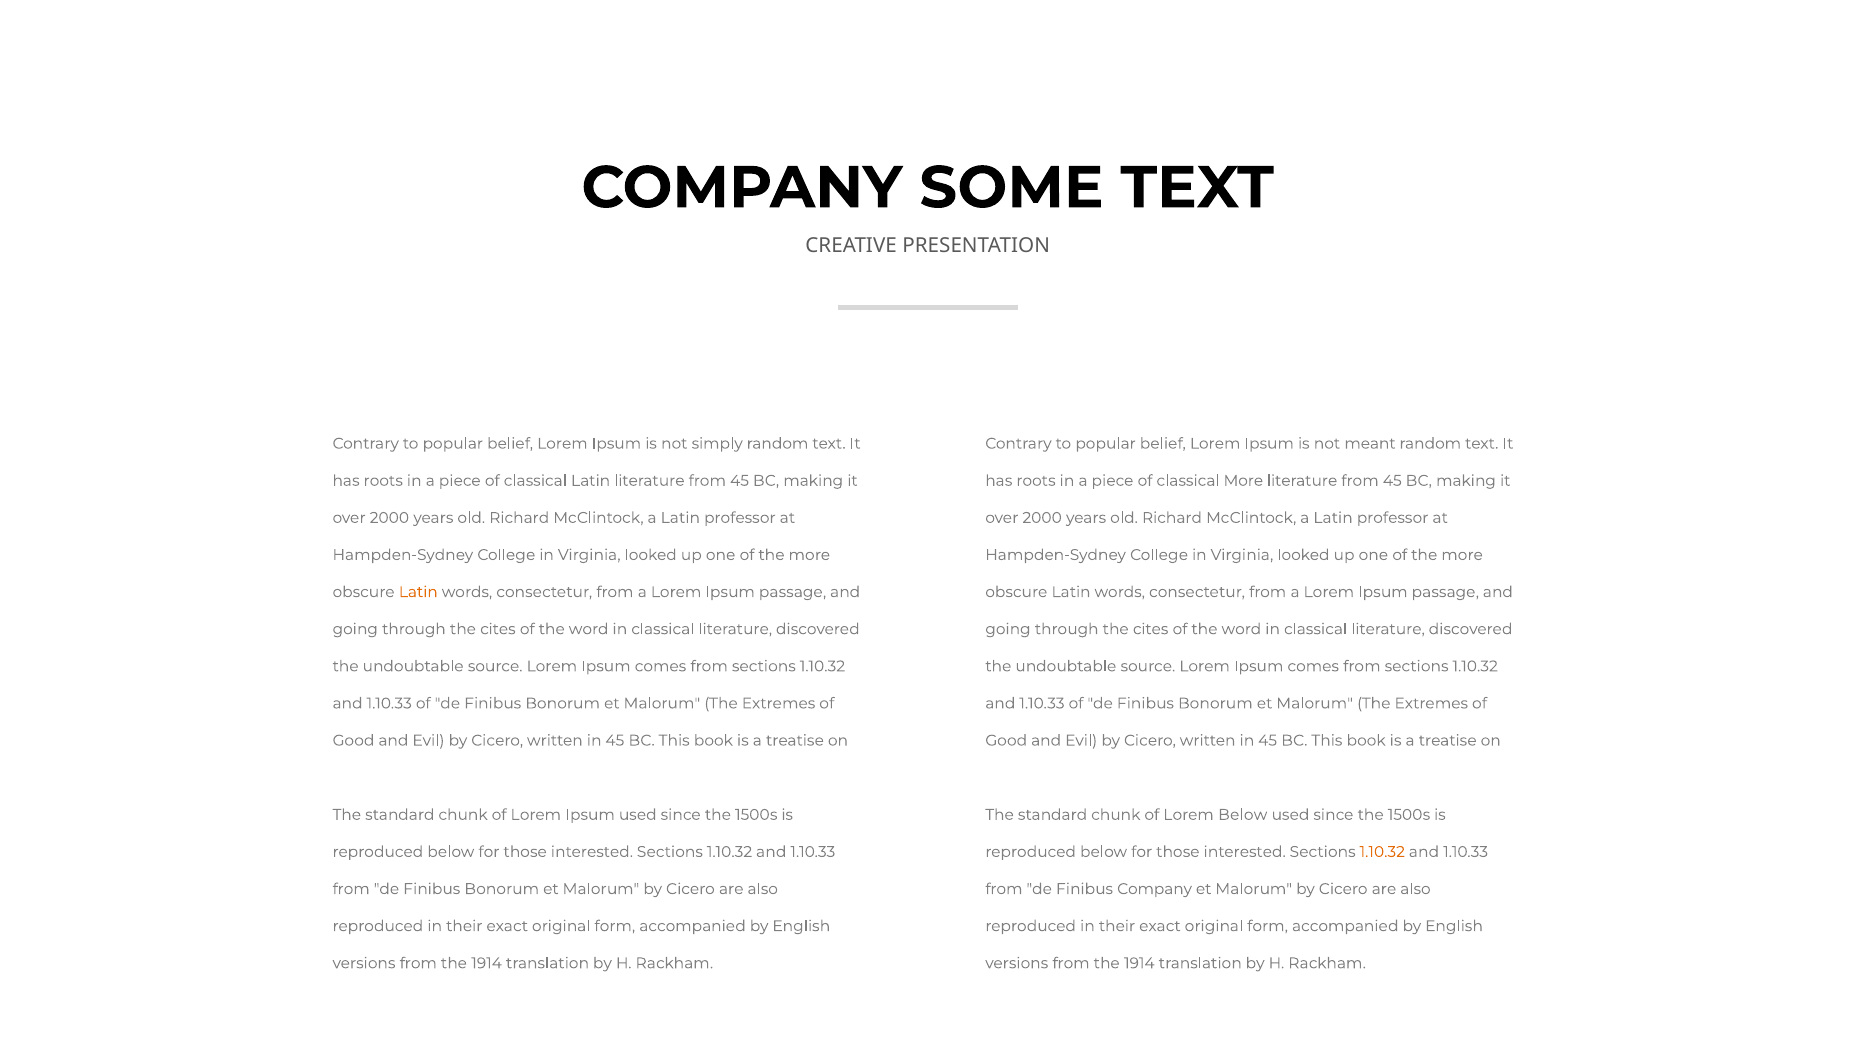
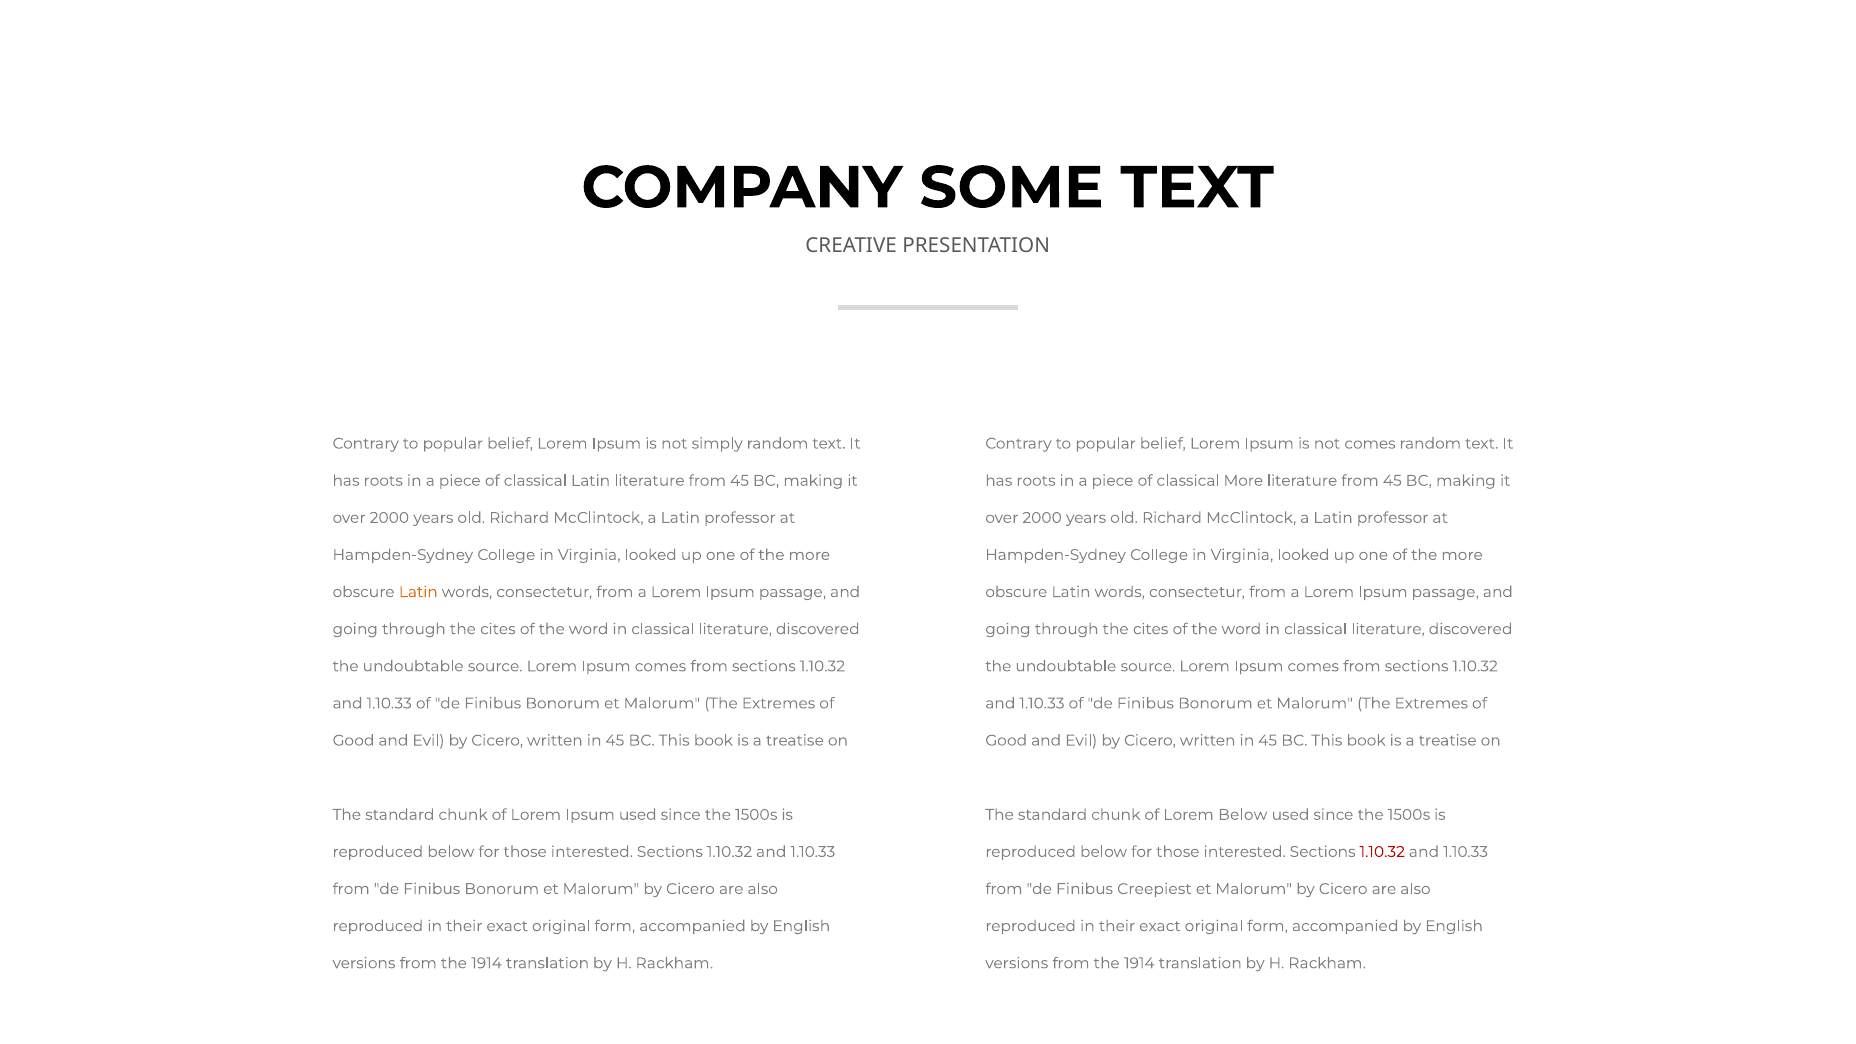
not meant: meant -> comes (1370, 444)
1.10.32 colour: orange -> red (1382, 852)
Finibus Company: Company -> Creepiest (1154, 889)
